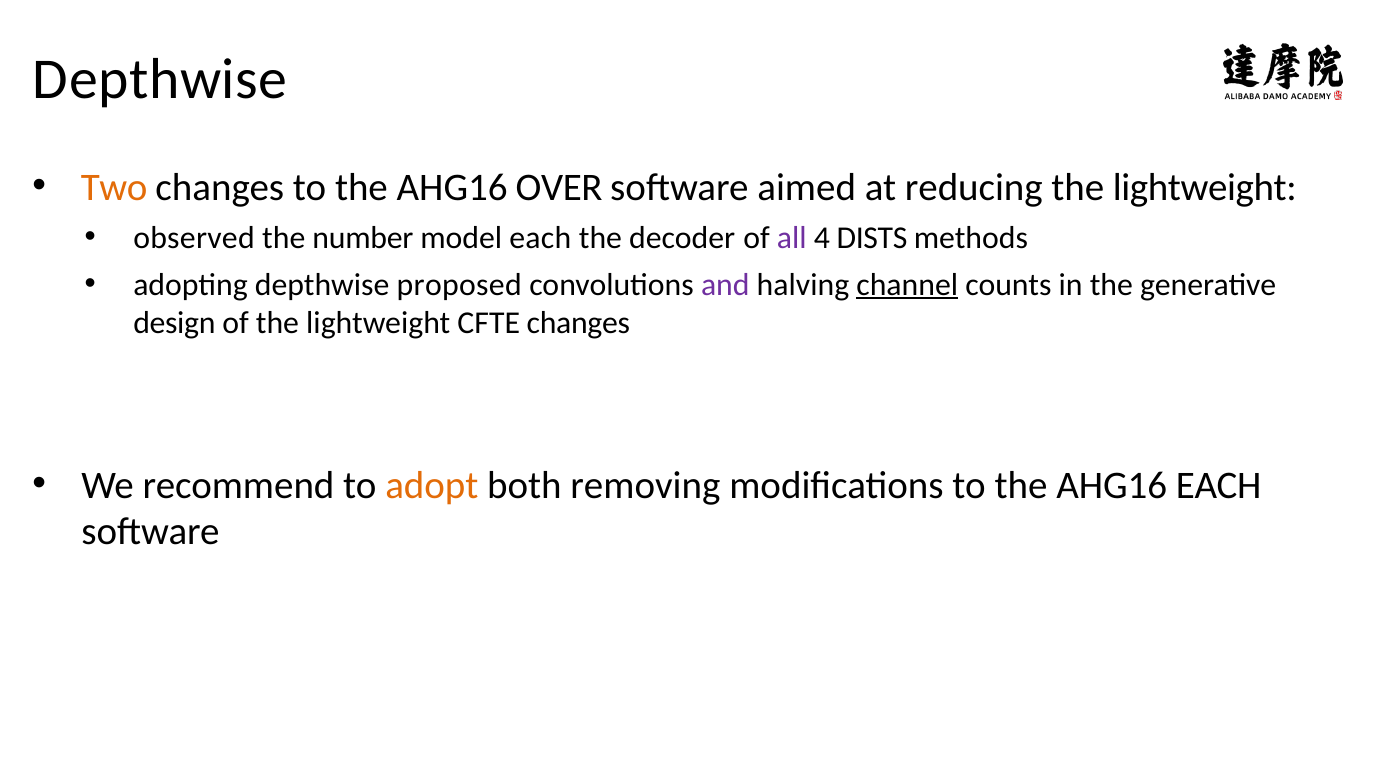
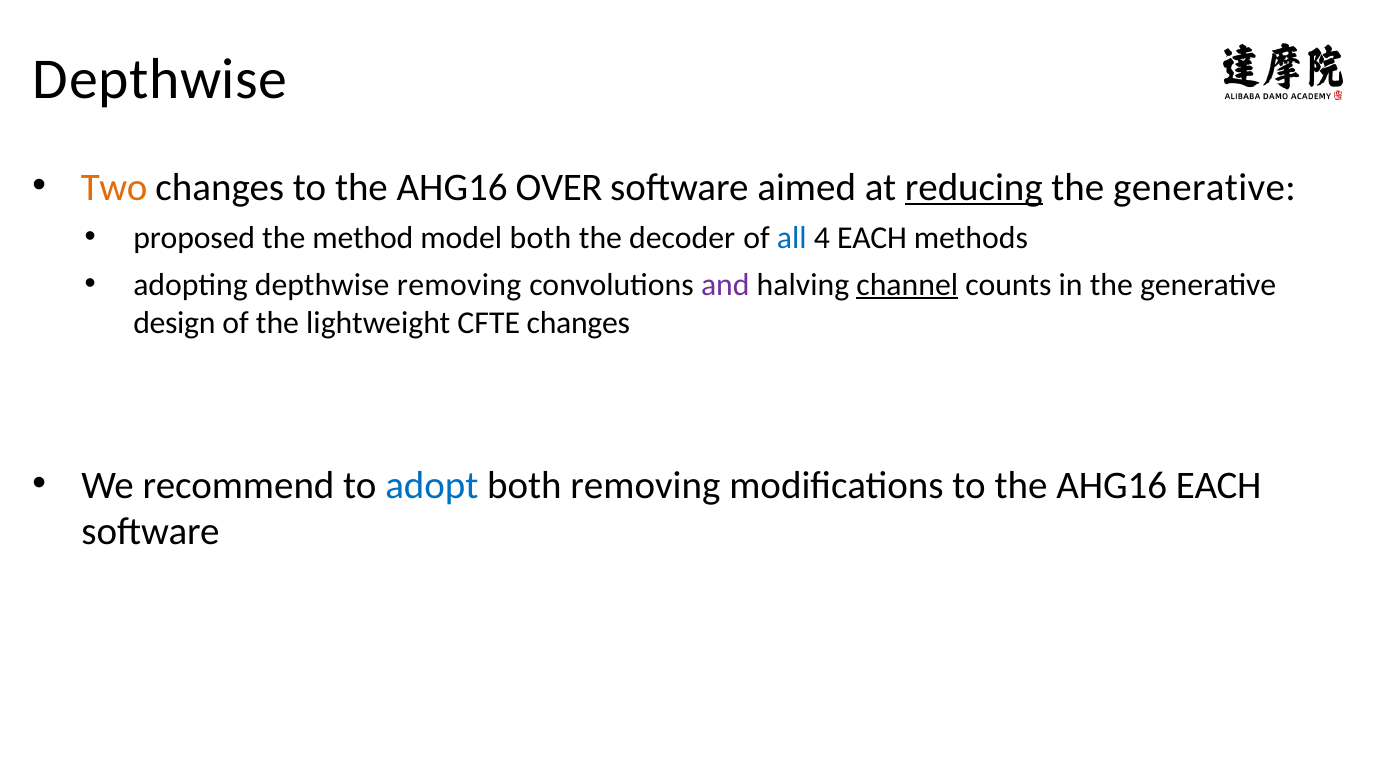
reducing underline: none -> present (974, 187)
lightweight: lightweight -> generative (1204, 187)
observed: observed -> proposed (194, 238)
number: number -> method (363, 238)
model each: each -> both (540, 238)
all colour: purple -> blue (792, 238)
4 DISTS: DISTS -> EACH (872, 238)
depthwise proposed: proposed -> removing (459, 285)
adopt colour: orange -> blue (432, 485)
